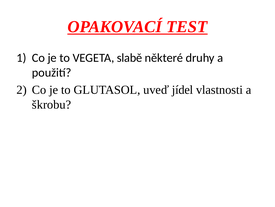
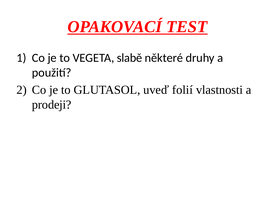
jídel: jídel -> folií (182, 90)
škrobu: škrobu -> prodeji (52, 104)
